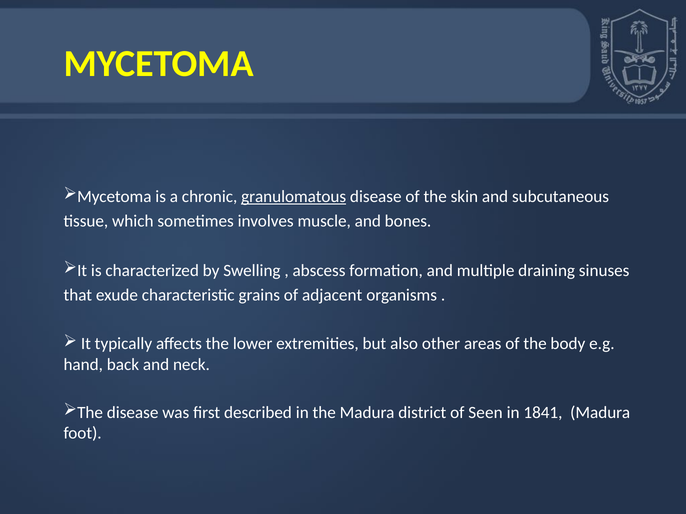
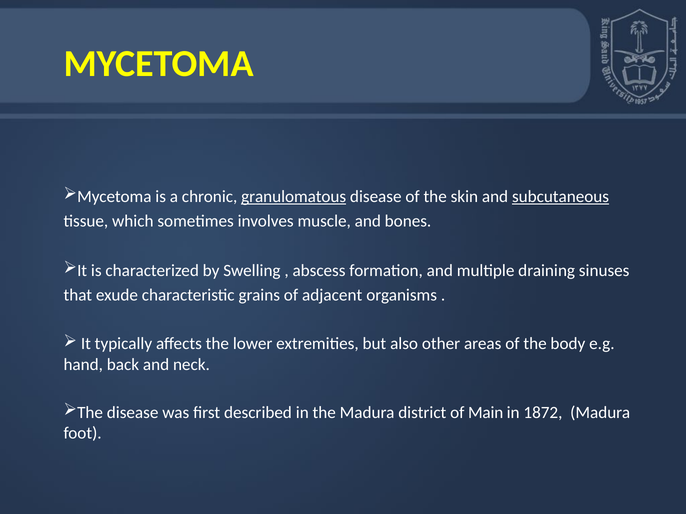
subcutaneous underline: none -> present (560, 197)
Seen: Seen -> Main (486, 413)
1841: 1841 -> 1872 (543, 413)
